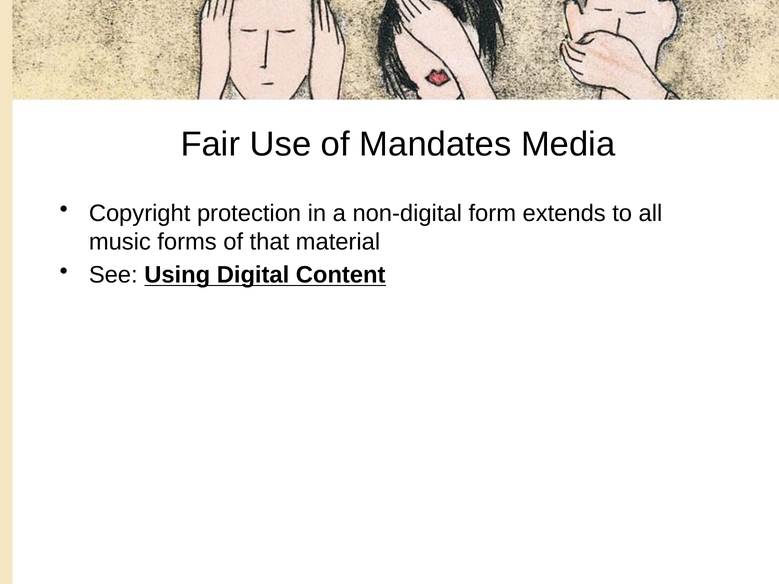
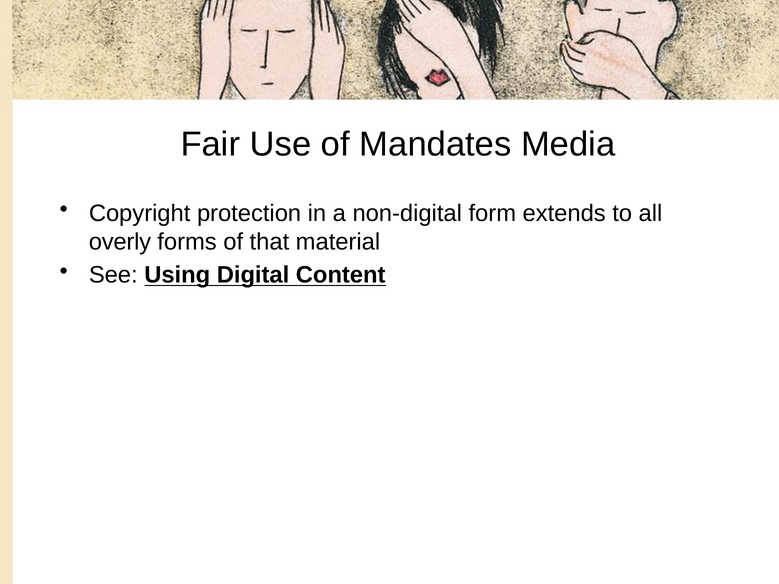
music: music -> overly (120, 242)
